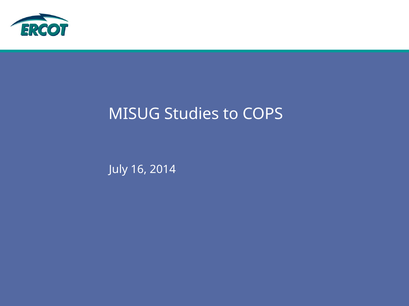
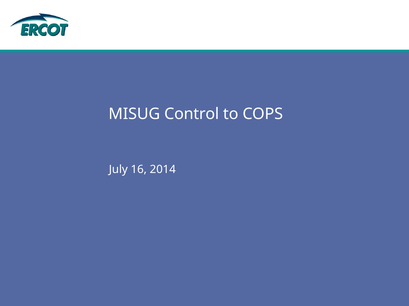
Studies: Studies -> Control (192, 114)
